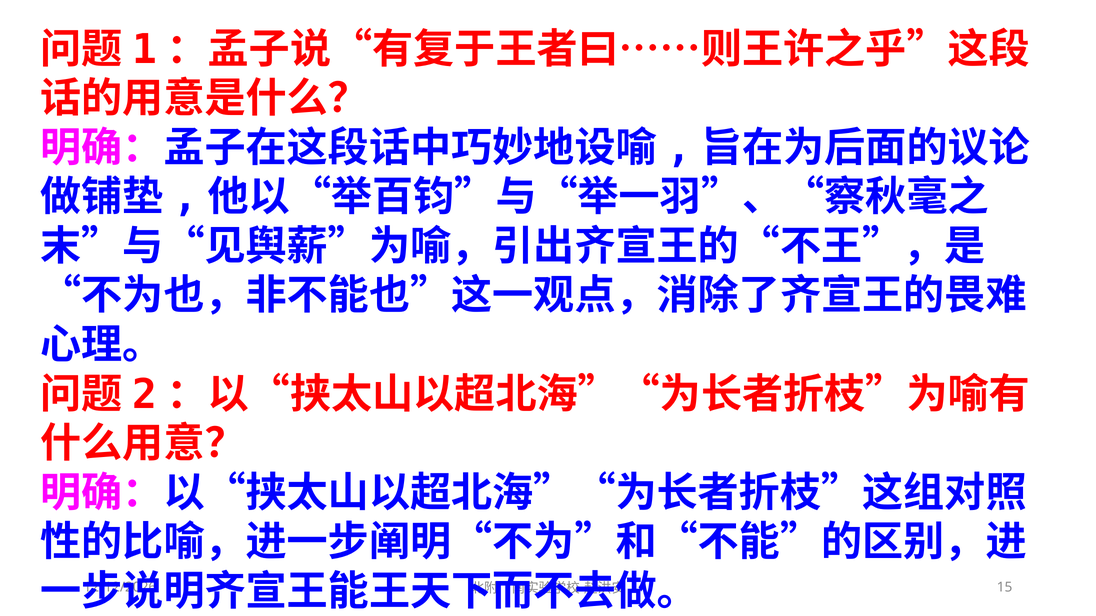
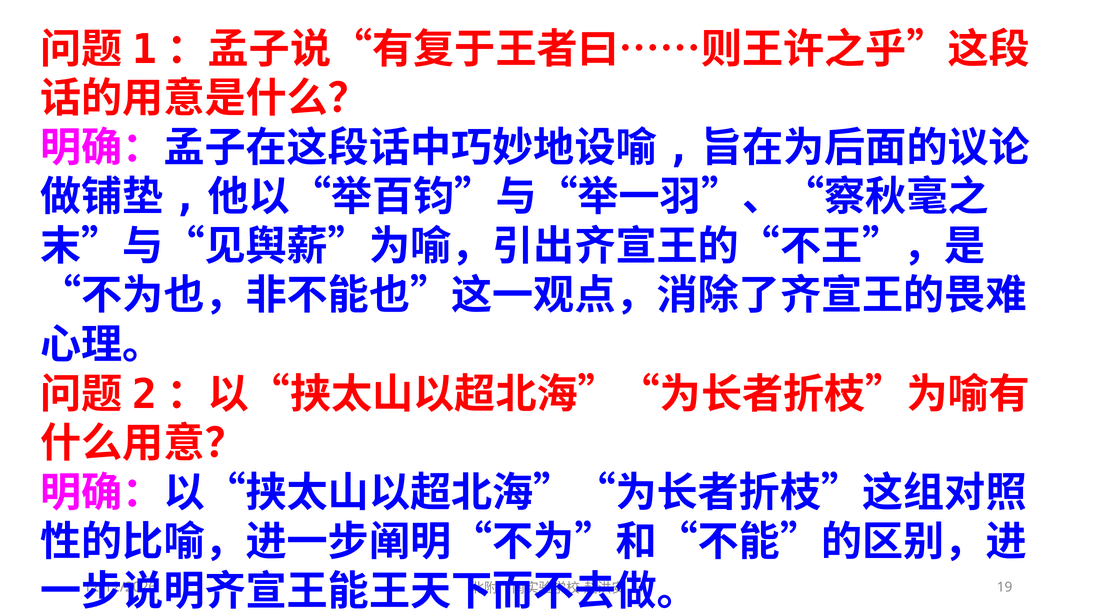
15: 15 -> 19 (1005, 588)
